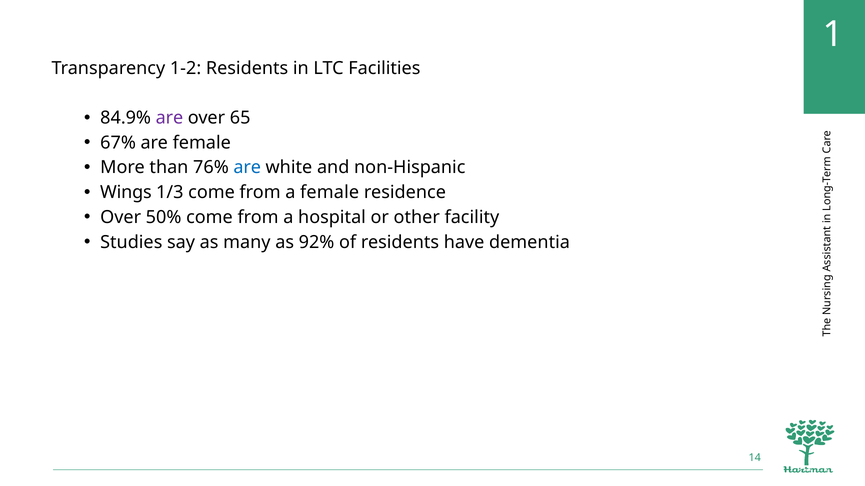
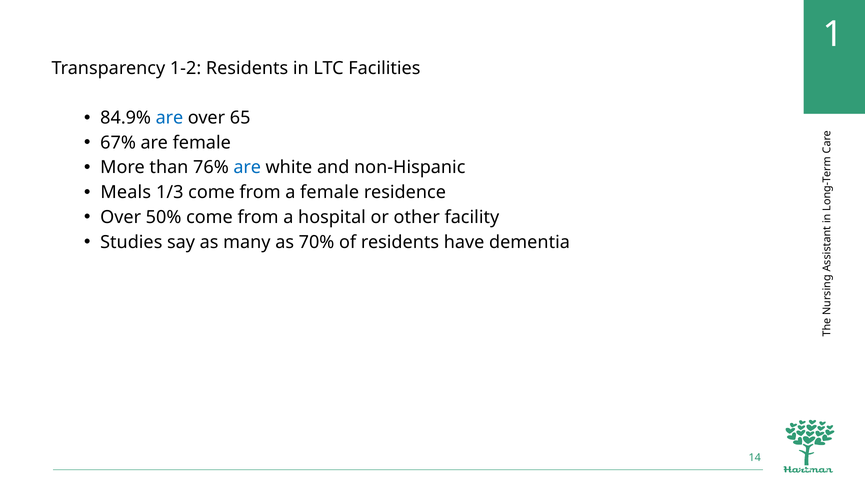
are colour: purple -> blue (169, 118)
Wings: Wings -> Meals (126, 193)
92%: 92% -> 70% (317, 242)
